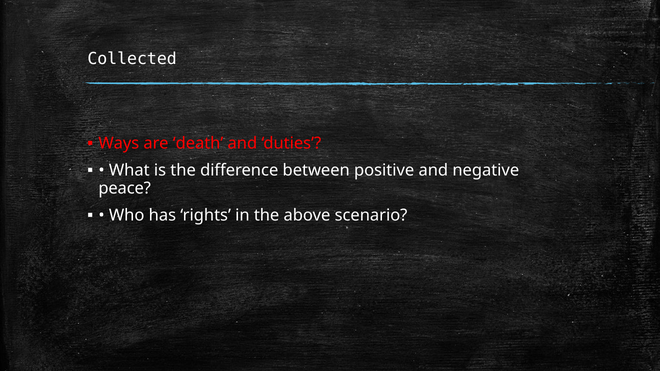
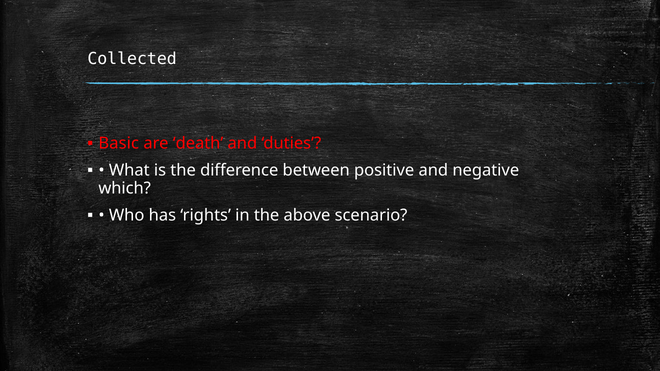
Ways: Ways -> Basic (119, 143)
peace: peace -> which (125, 188)
